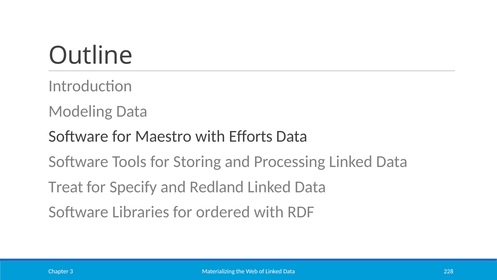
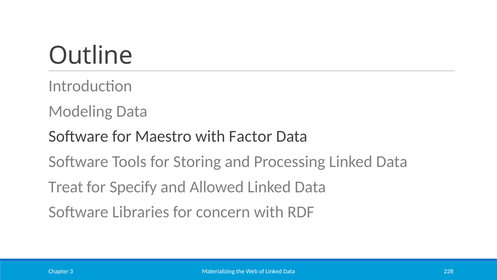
Efforts: Efforts -> Factor (251, 136)
Redland: Redland -> Allowed (217, 187)
ordered: ordered -> concern (223, 212)
